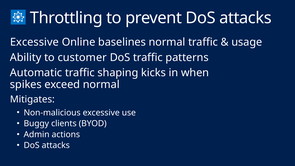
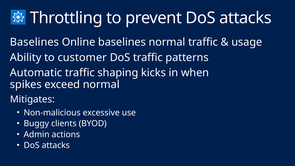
Excessive: Excessive -> Baselines (34, 42)
